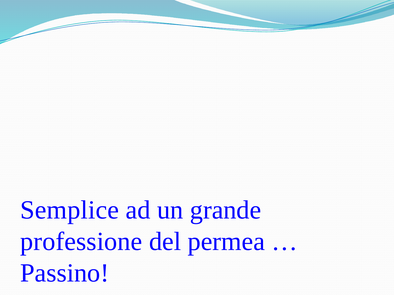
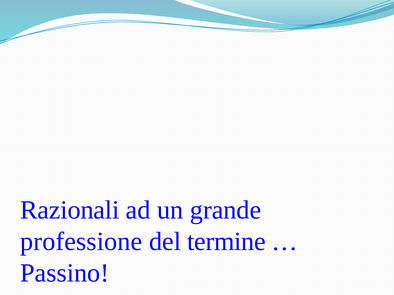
Semplice: Semplice -> Razionali (70, 210)
permea: permea -> termine (226, 242)
